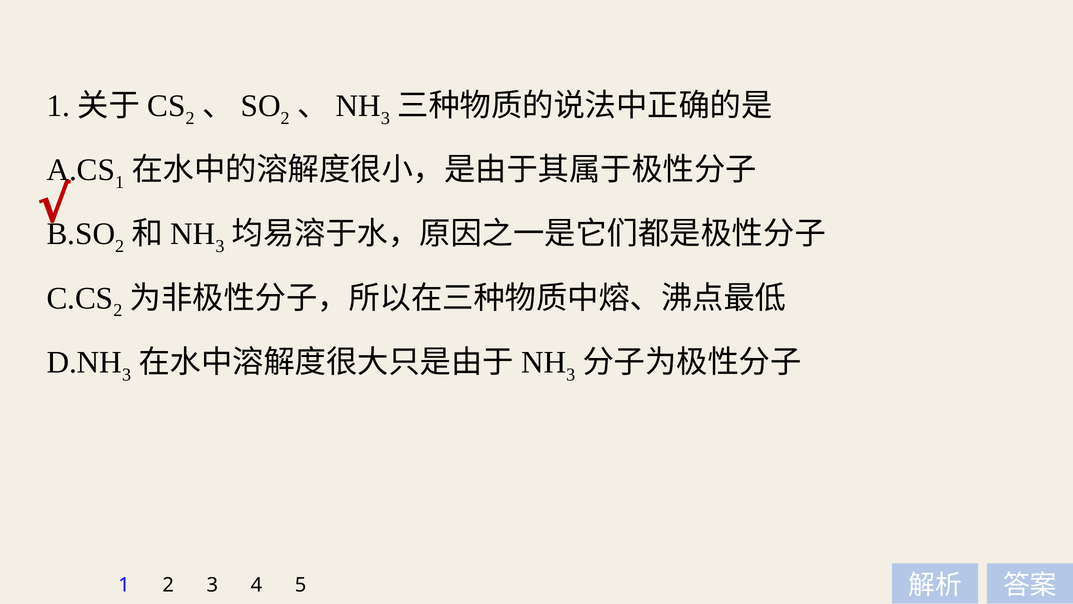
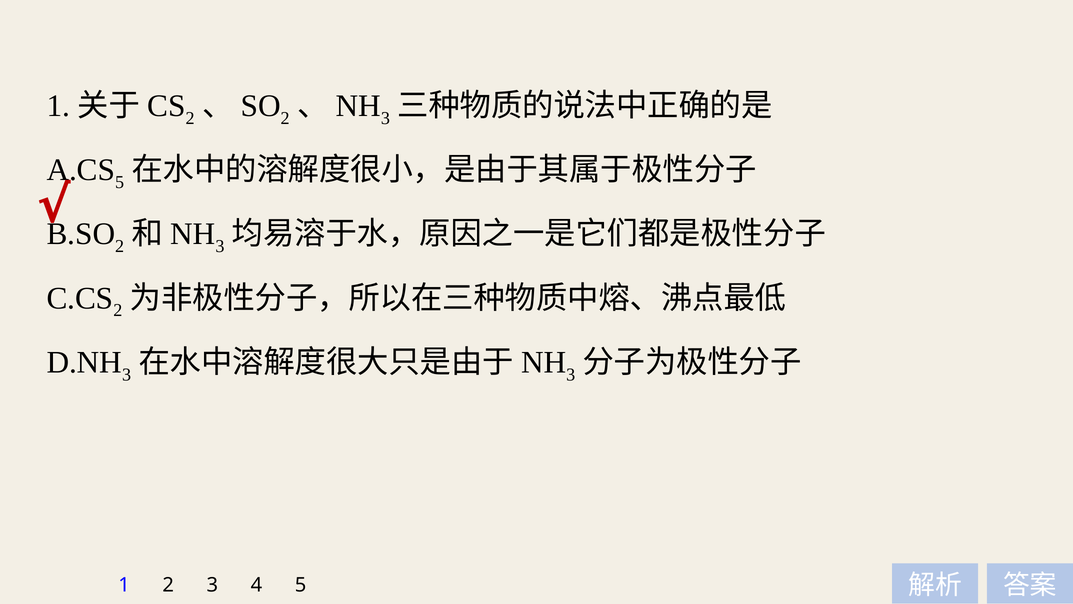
1: 1 -> 5 (120, 182)
